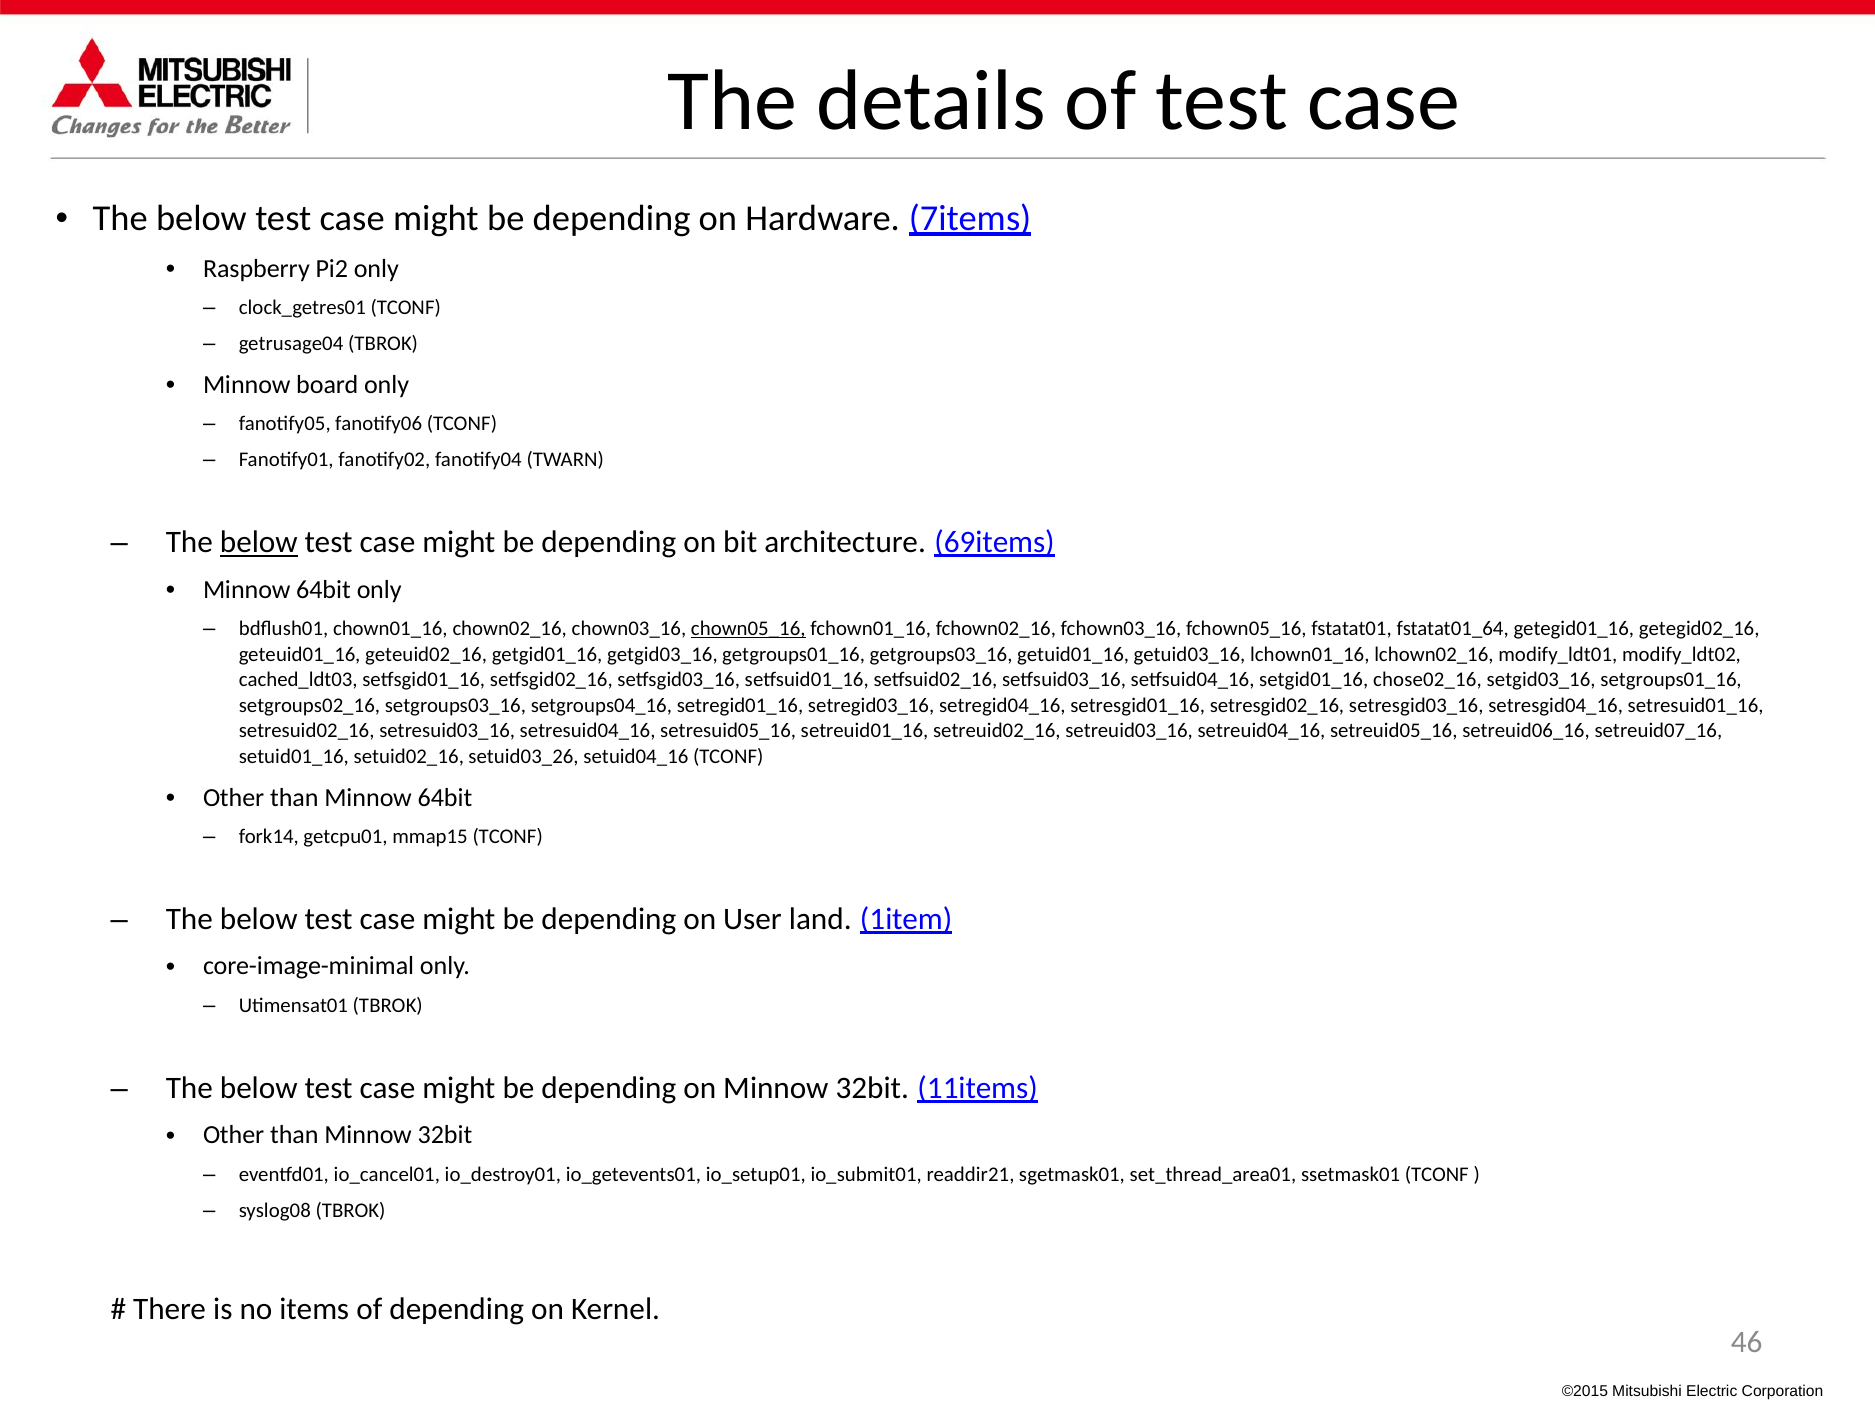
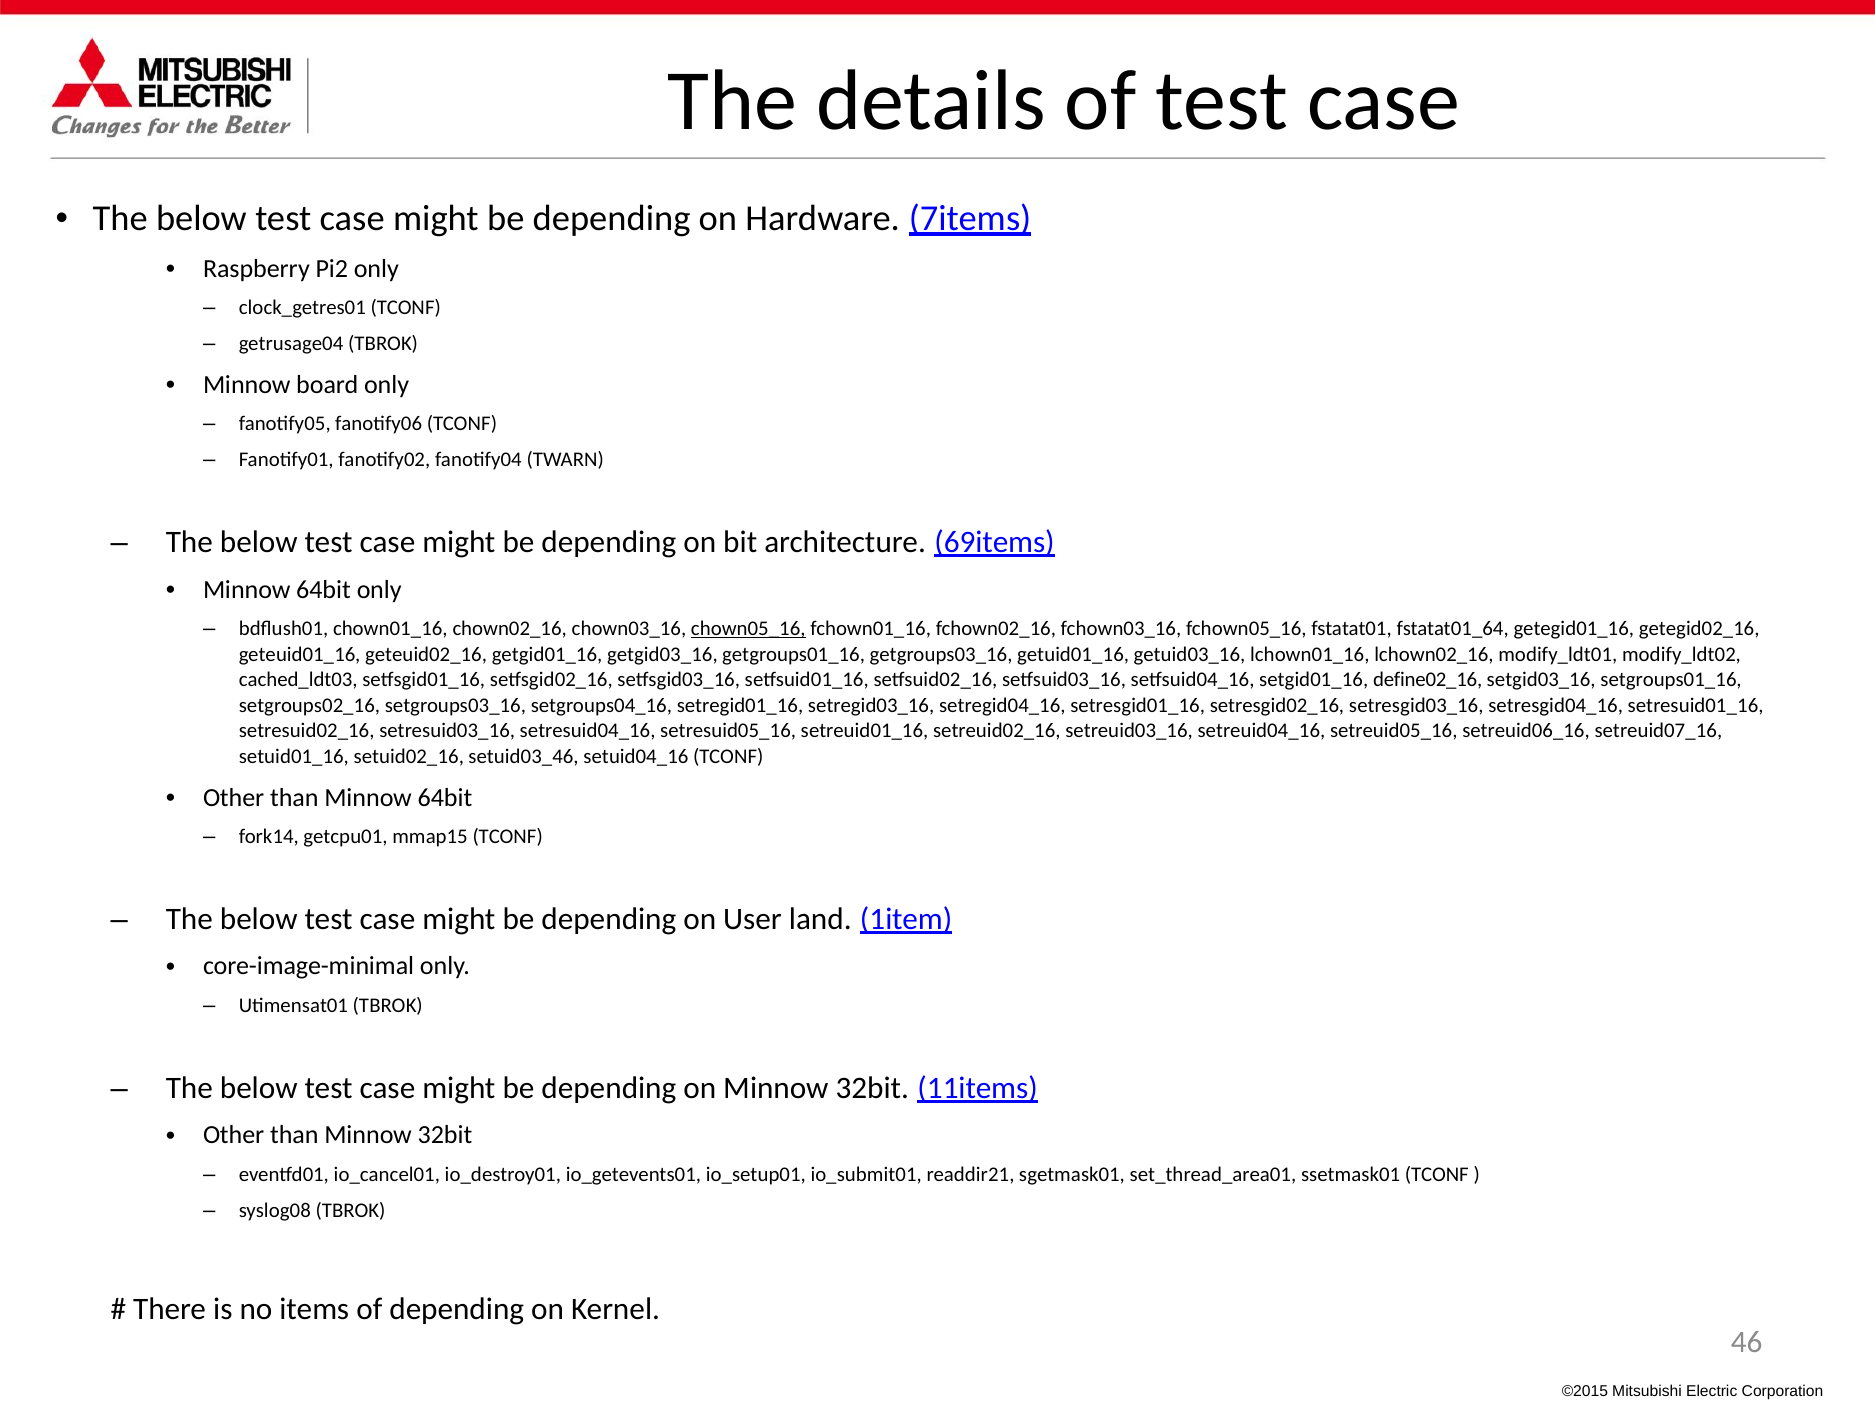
below underline: present -> none (259, 542)
chose02_16: chose02_16 -> define02_16 (1428, 680)
setuid03_26: setuid03_26 -> setuid03_46 (523, 757)
